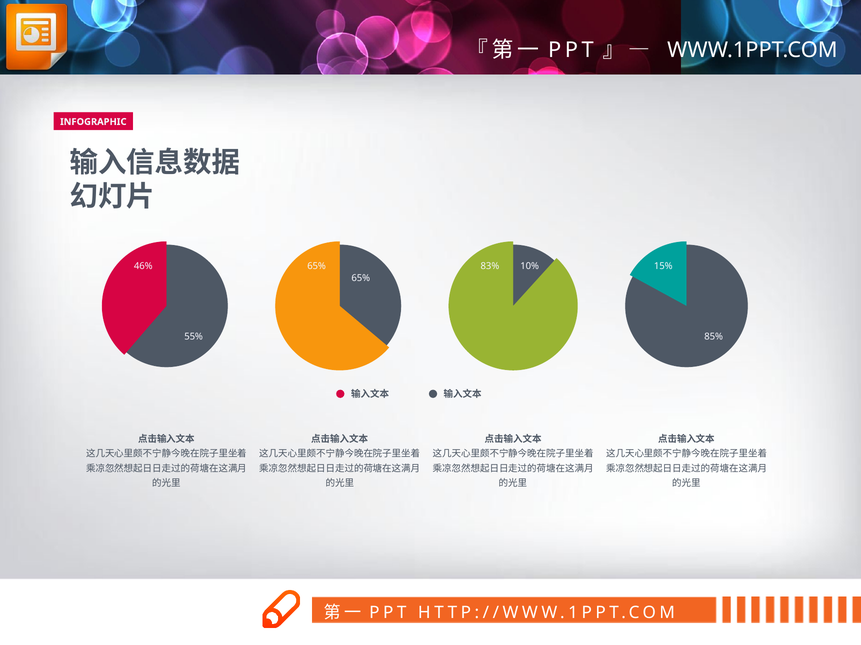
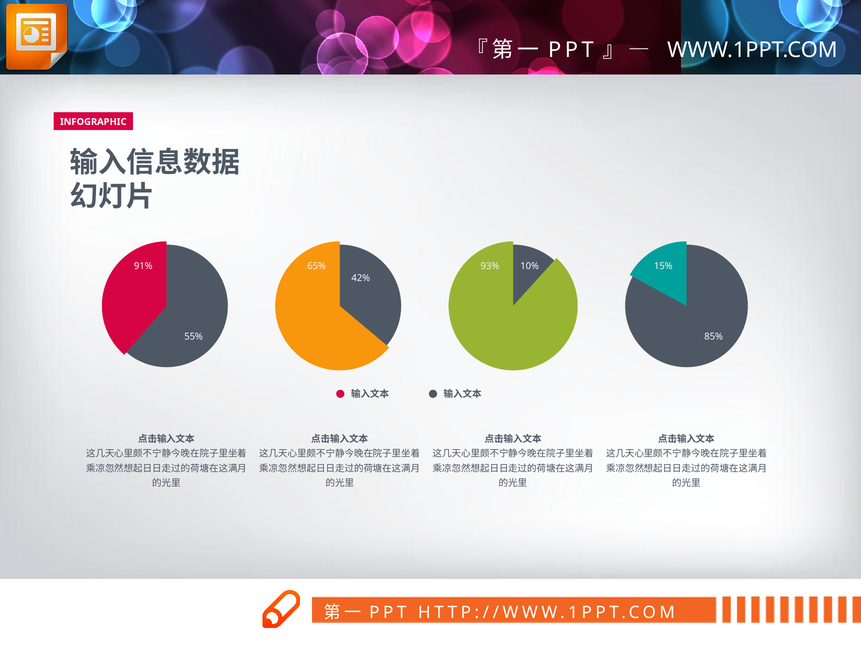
46%: 46% -> 91% (143, 266)
83%: 83% -> 93% (490, 266)
65%: 65% -> 42% (361, 278)
